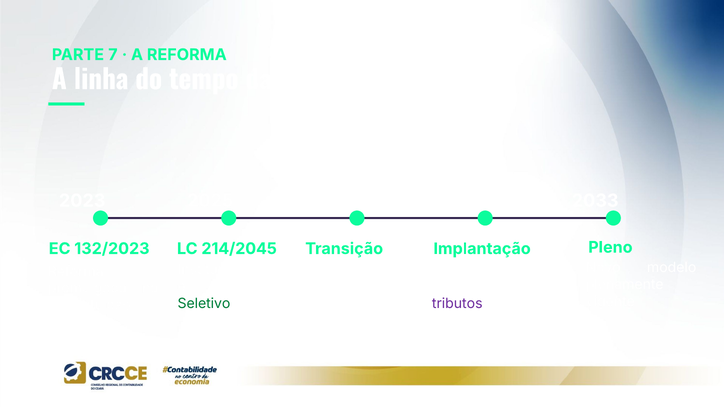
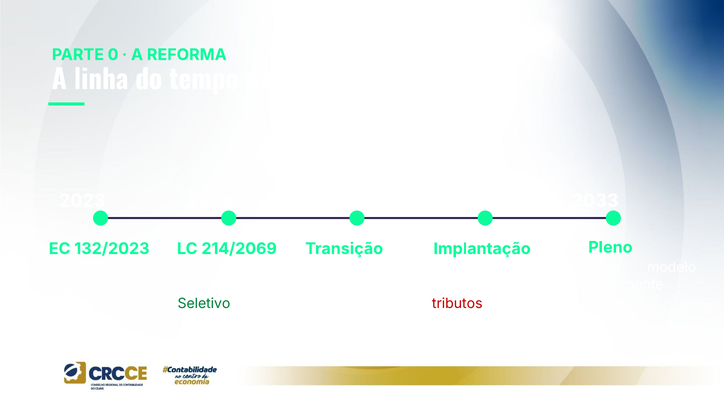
7: 7 -> 0 (113, 55)
214/2045: 214/2045 -> 214/2069 (239, 249)
tributos colour: purple -> red (457, 304)
